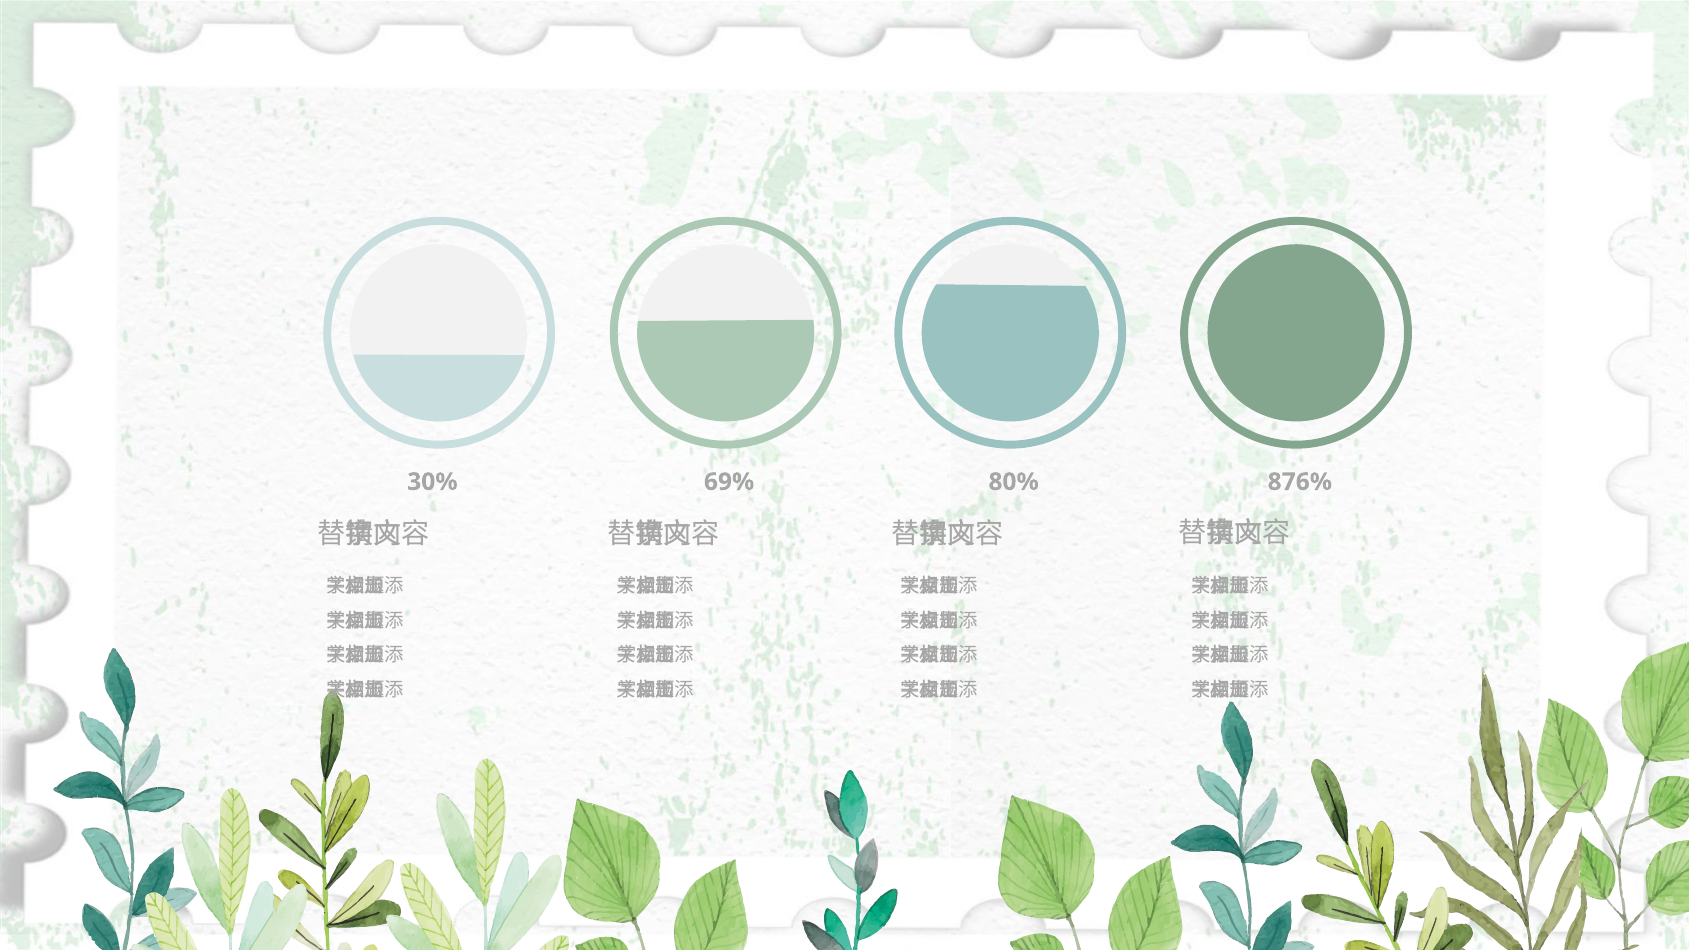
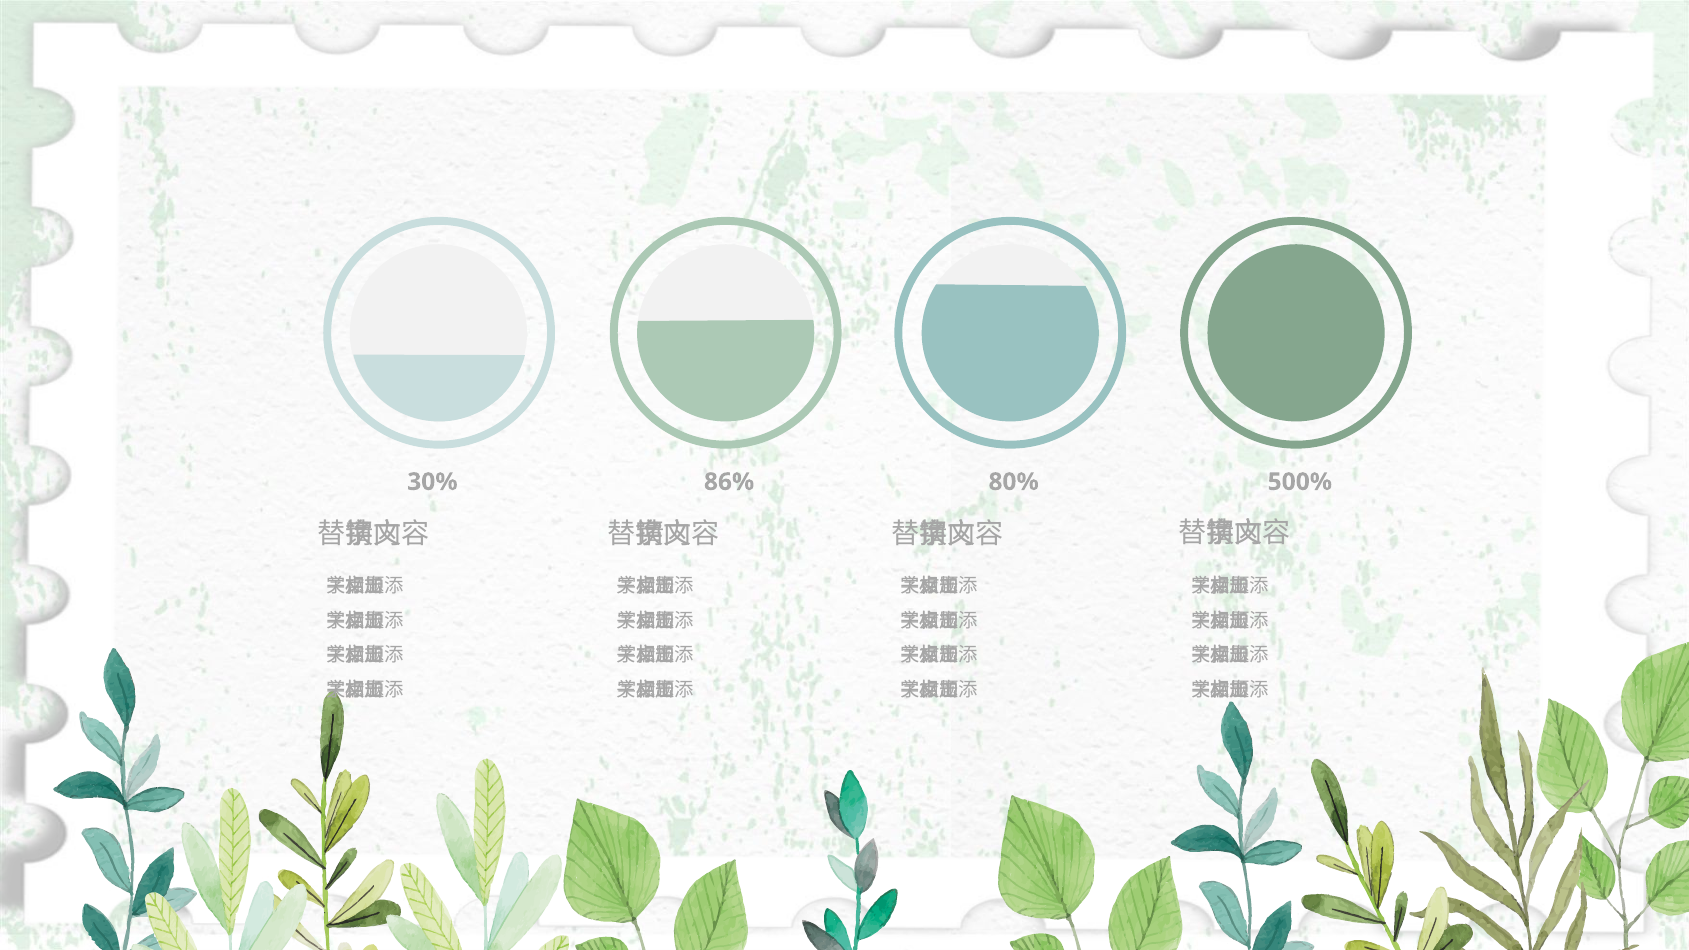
69%: 69% -> 86% (729, 482)
876%: 876% -> 500% (1300, 482)
